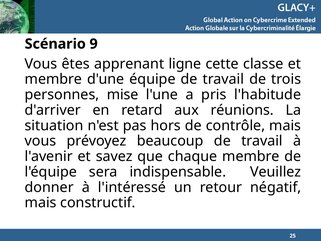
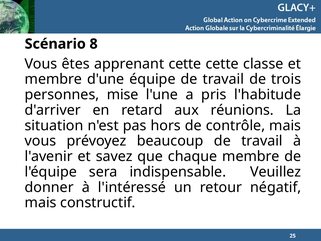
9: 9 -> 8 (94, 44)
apprenant ligne: ligne -> cette (185, 64)
